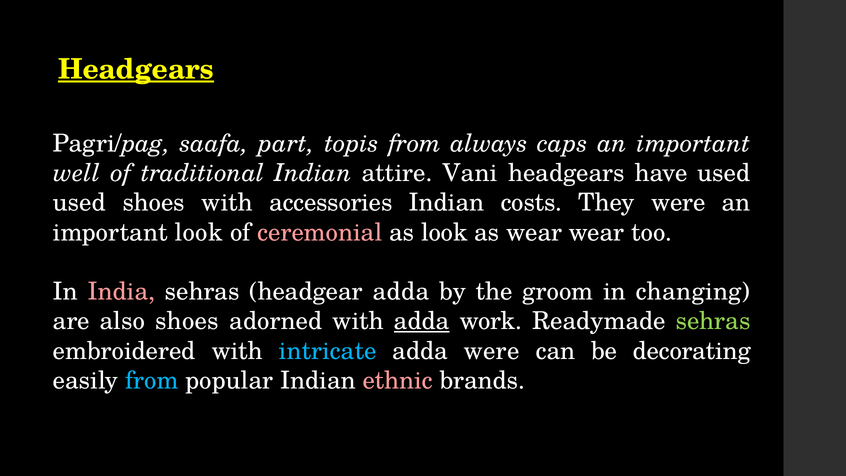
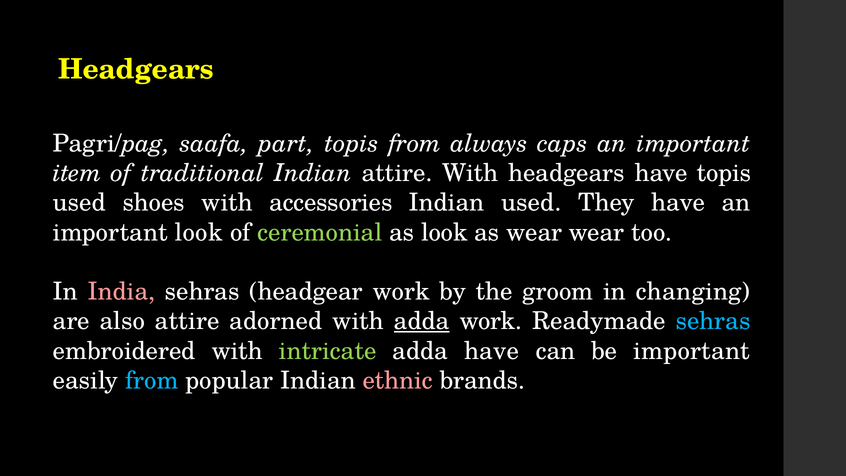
Headgears underline: present -> none (136, 69)
well: well -> item (77, 173)
attire Vani: Vani -> With (470, 173)
have used: used -> topis (724, 173)
Indian costs: costs -> used (531, 203)
They were: were -> have (678, 203)
ceremonial colour: pink -> light green (320, 232)
headgear adda: adda -> work (401, 292)
also shoes: shoes -> attire (187, 321)
sehras colour: light green -> light blue (713, 321)
intricate colour: light blue -> light green (328, 351)
adda were: were -> have (492, 351)
be decorating: decorating -> important (692, 351)
